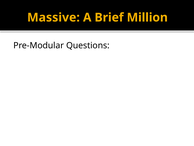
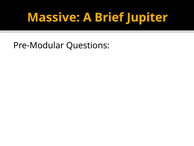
Million: Million -> Jupiter (147, 17)
